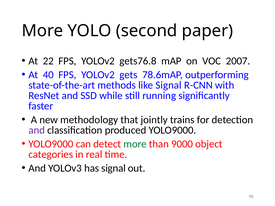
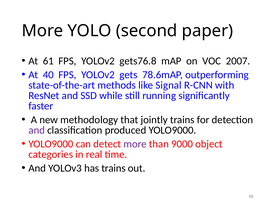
22: 22 -> 61 (48, 61)
more colour: green -> purple (135, 144)
has signal: signal -> trains (114, 168)
